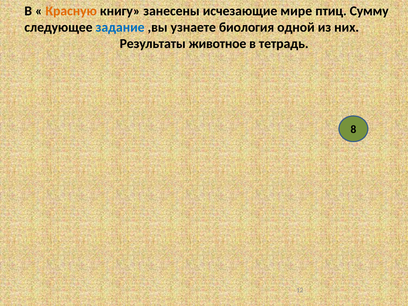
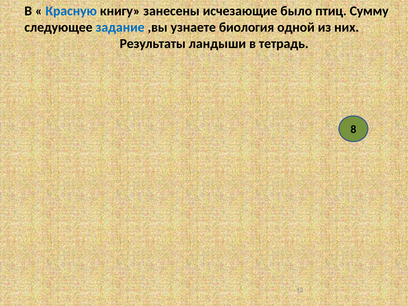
Красную colour: orange -> blue (71, 11)
мире: мире -> было (296, 11)
животное: животное -> ландыши (217, 44)
